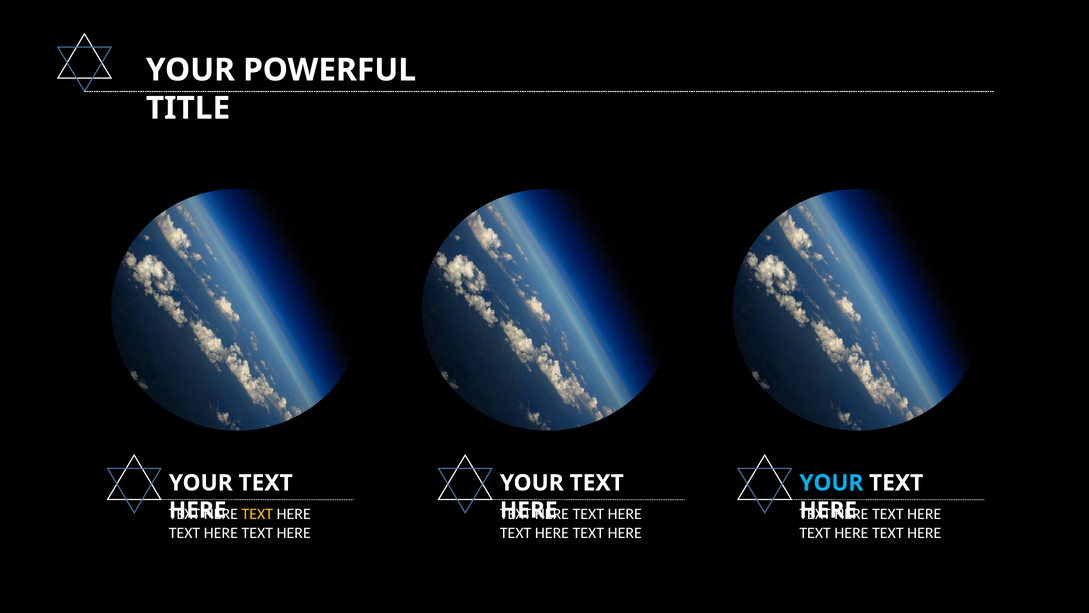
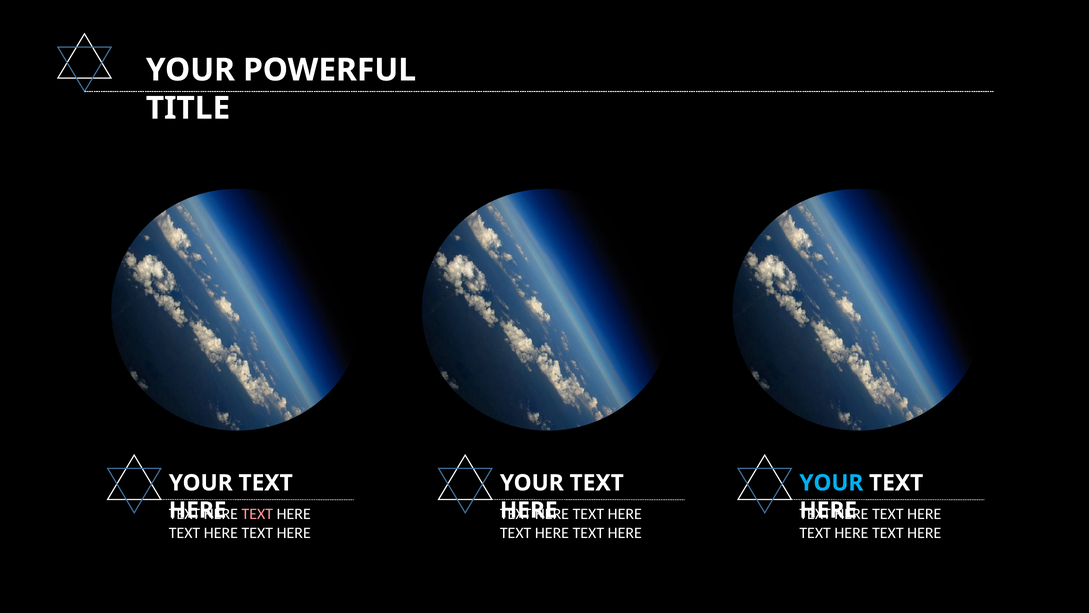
TEXT colour: yellow -> pink (257, 514)
